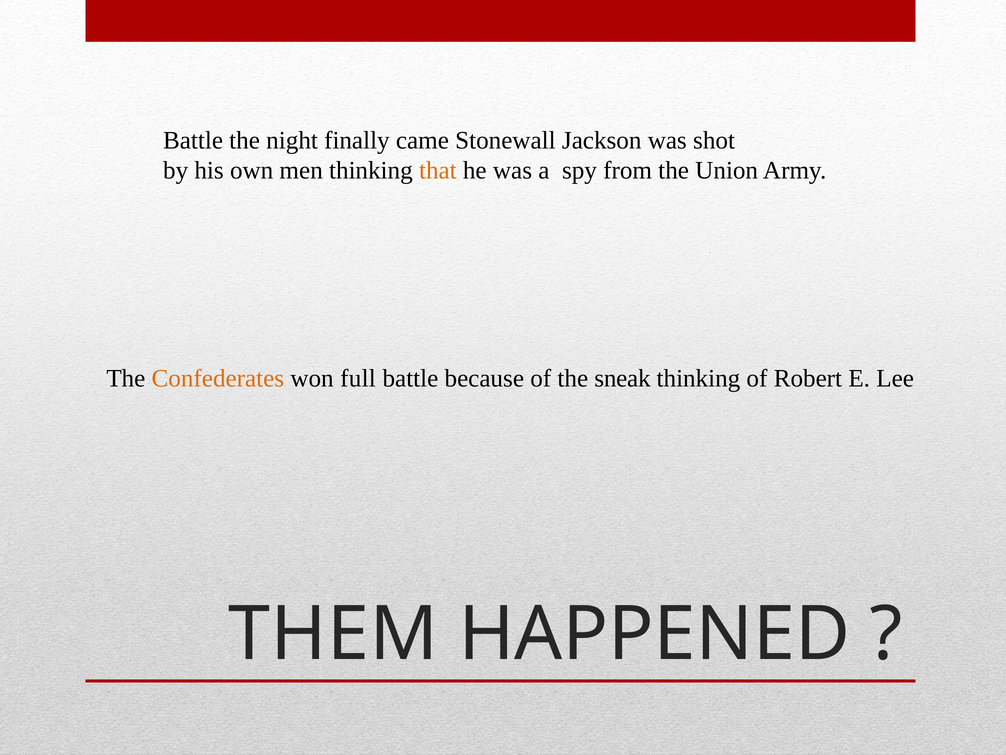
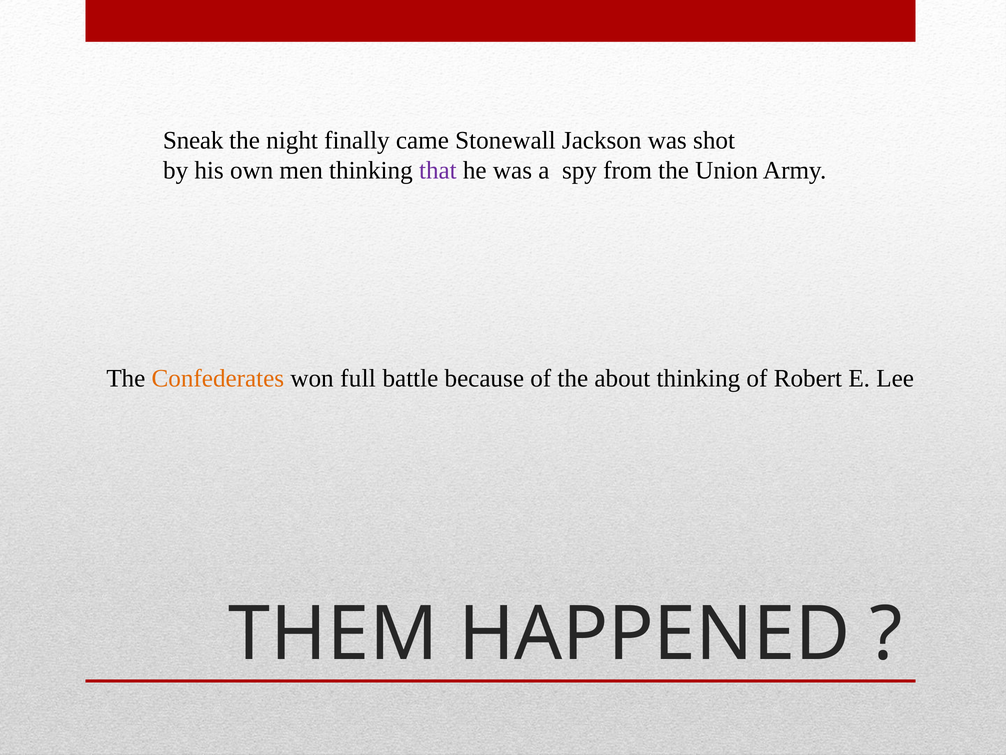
Battle: Battle -> Sneak (193, 140)
that colour: orange -> purple (438, 170)
sneak: sneak -> about (622, 378)
